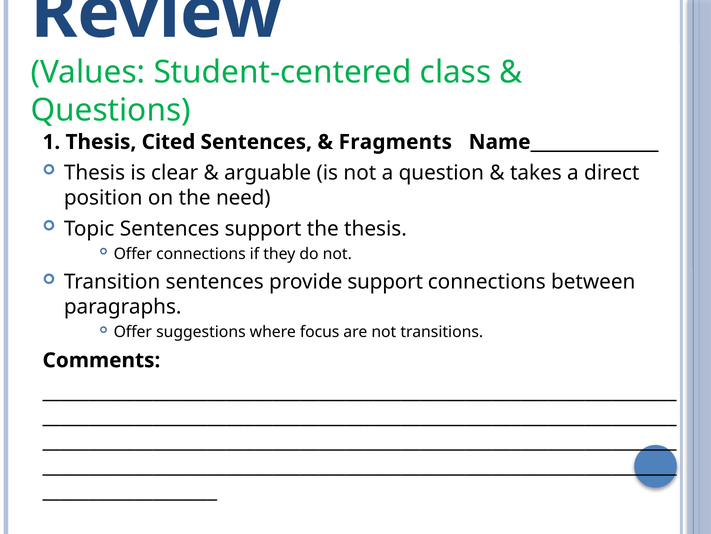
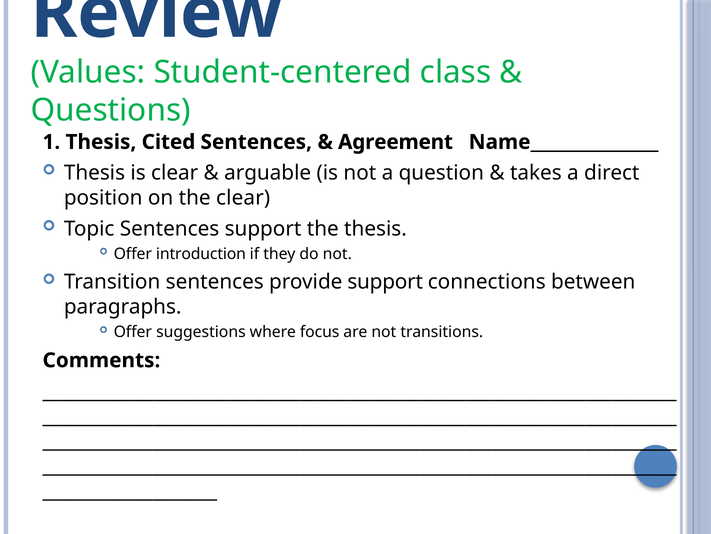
Fragments: Fragments -> Agreement (396, 142)
the need: need -> clear (243, 198)
Offer connections: connections -> introduction (201, 253)
